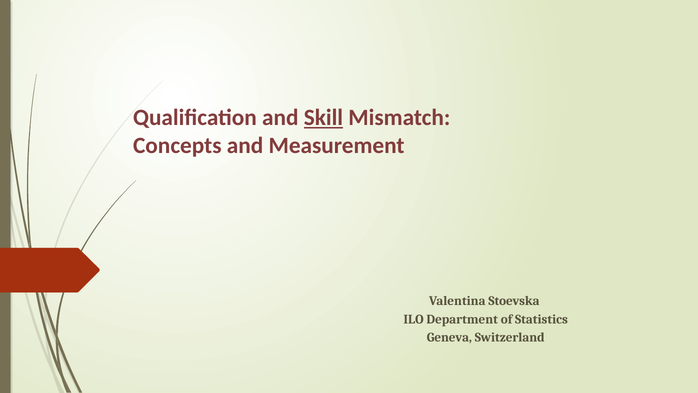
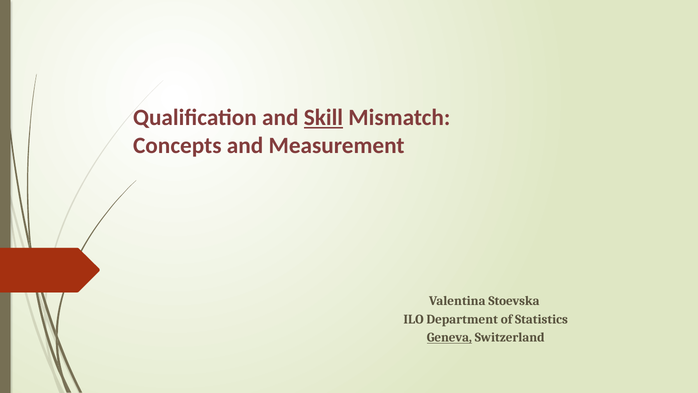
Geneva underline: none -> present (449, 337)
